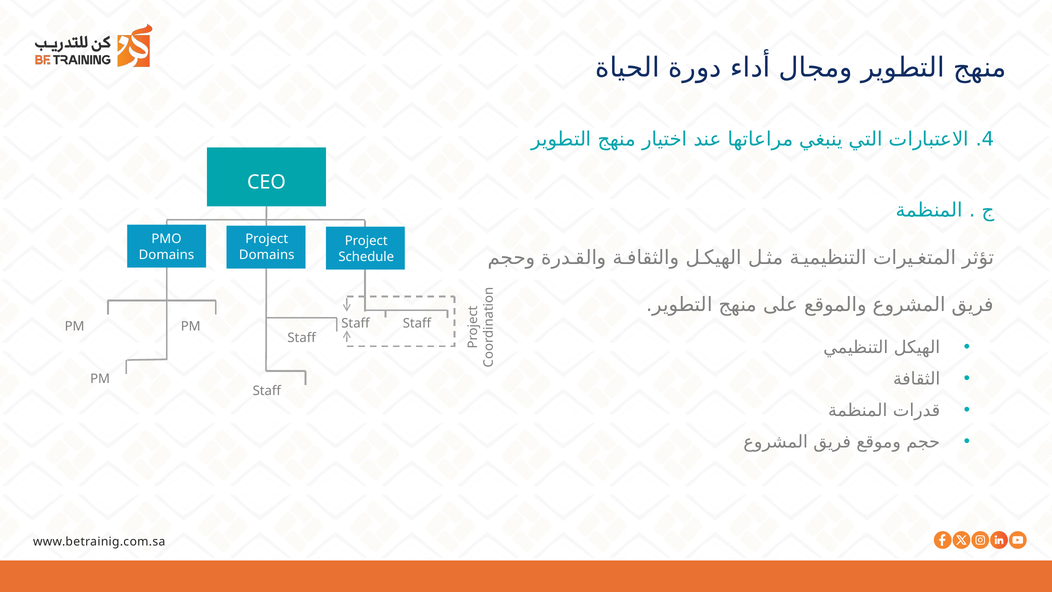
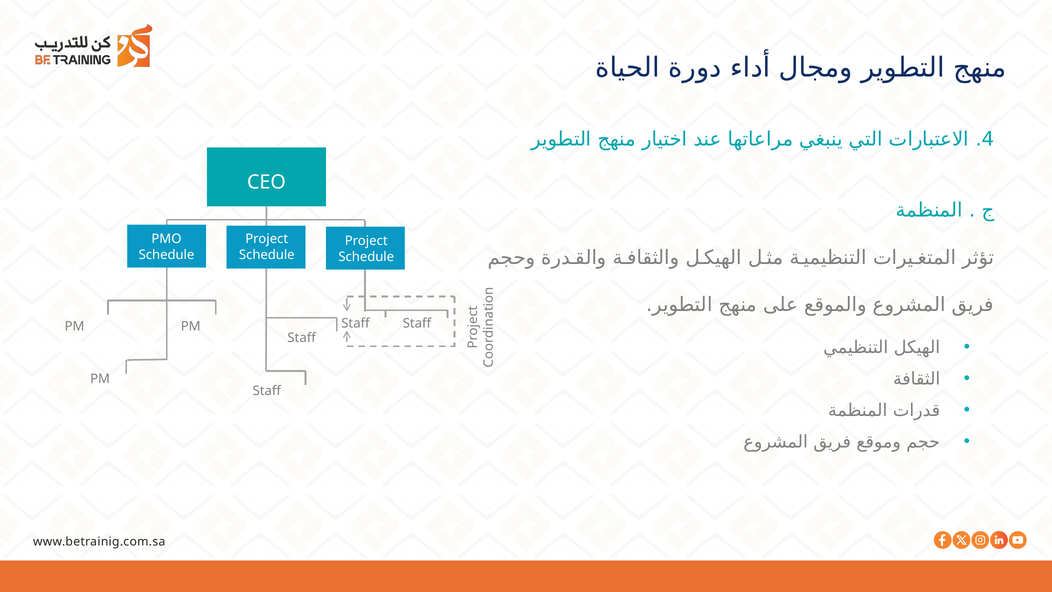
Domains: Domains -> Schedule (167, 255)
Domains: Domains -> Schedule (267, 255)
